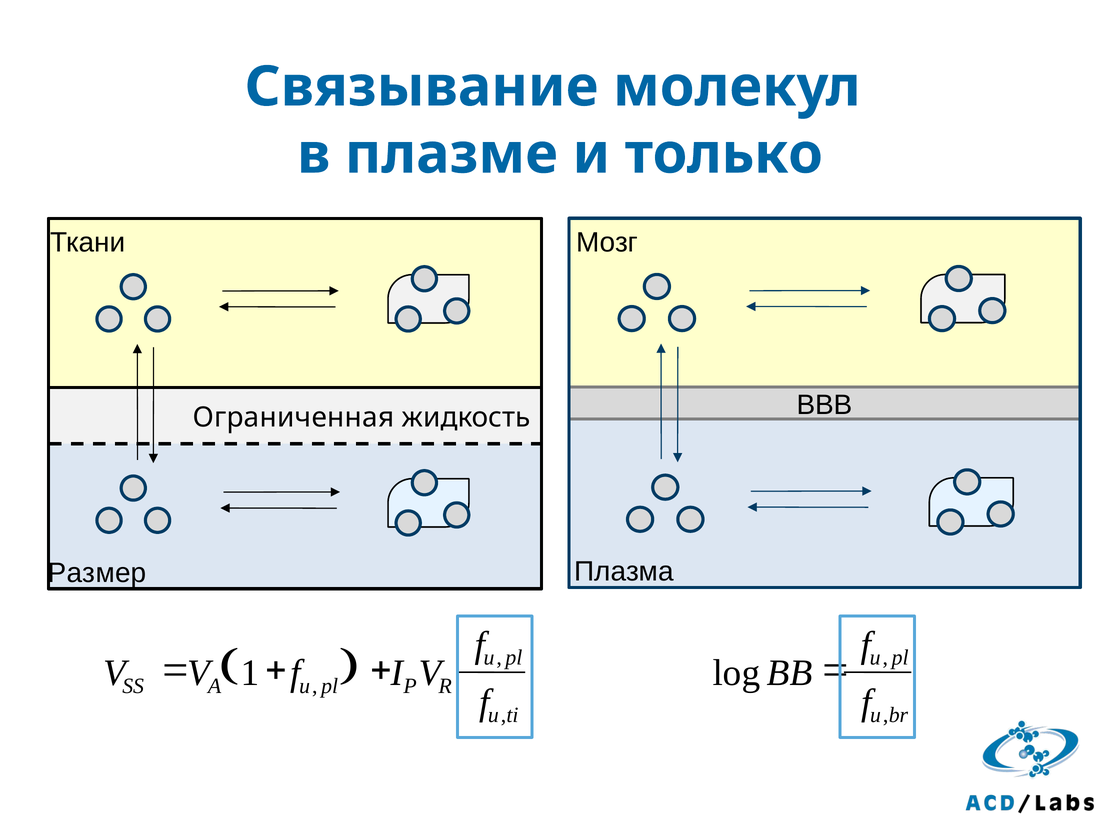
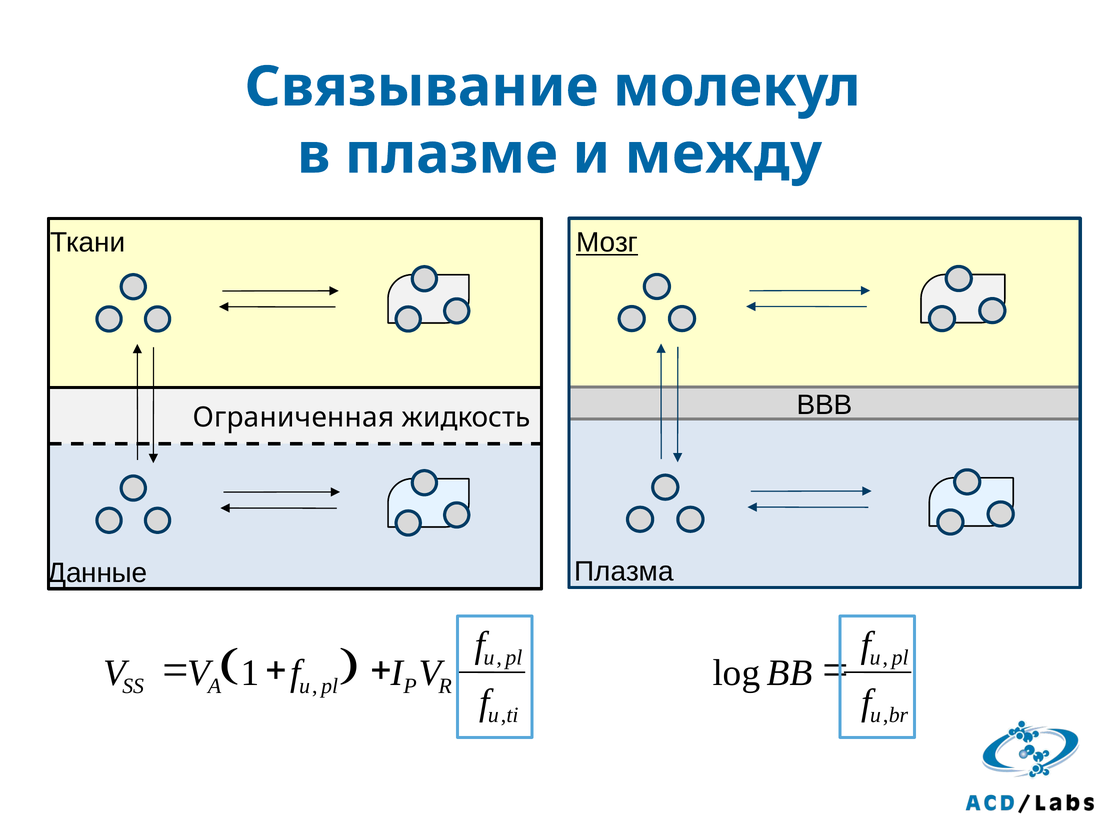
только: только -> между (723, 154)
Мозг underline: none -> present (607, 243)
Размер: Размер -> Данные (97, 573)
